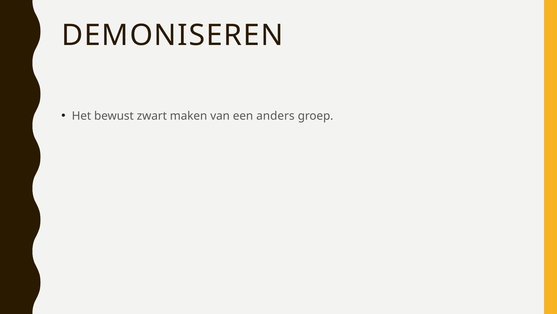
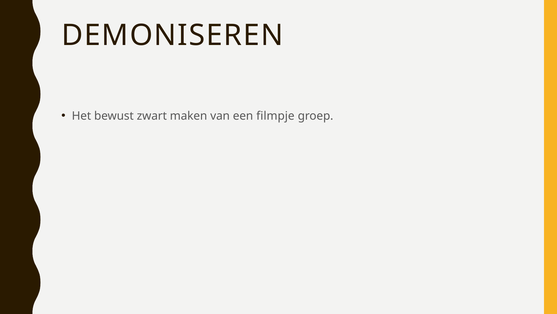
anders: anders -> filmpje (275, 116)
